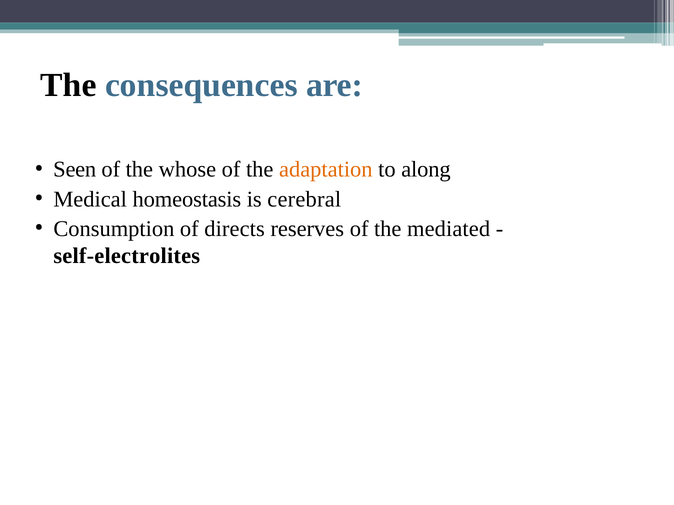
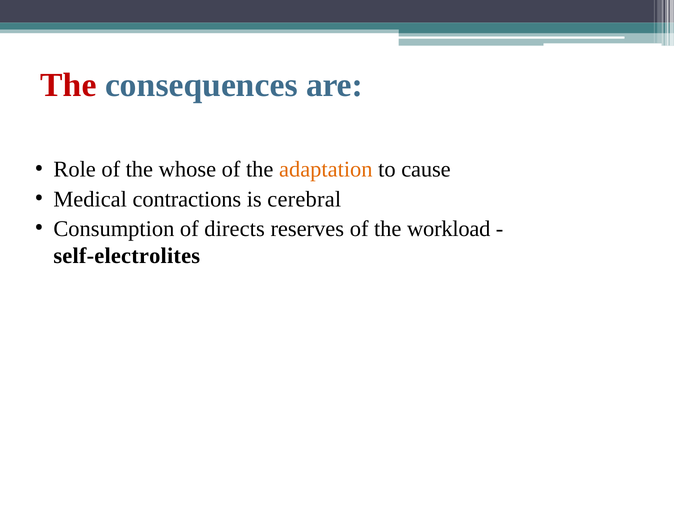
The colour: black -> red (68, 85)
Seen: Seen -> Role (75, 170)
along: along -> cause (426, 170)
homeostasis: homeostasis -> contractions (187, 199)
mediated: mediated -> workload (449, 229)
